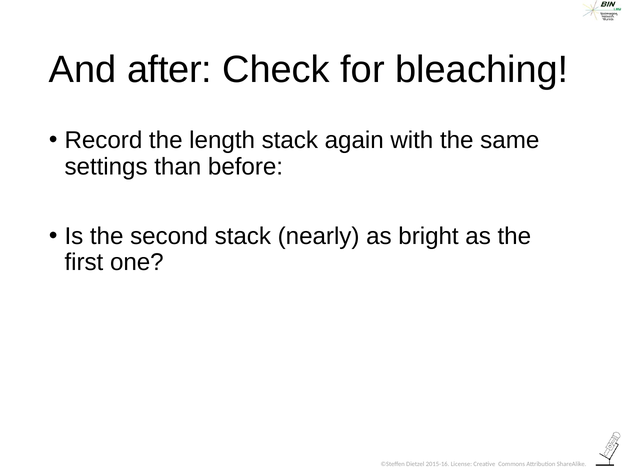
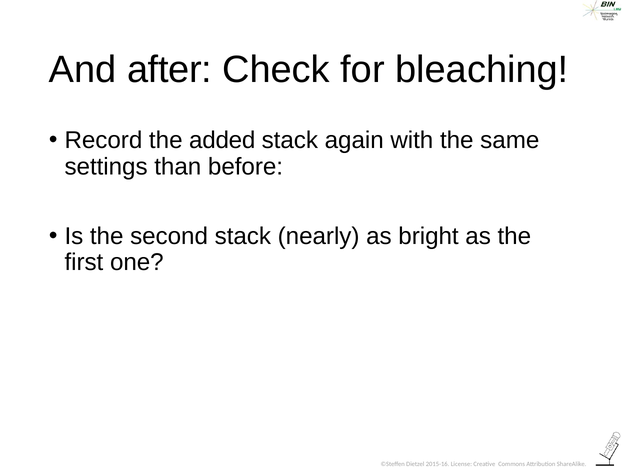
length: length -> added (222, 140)
